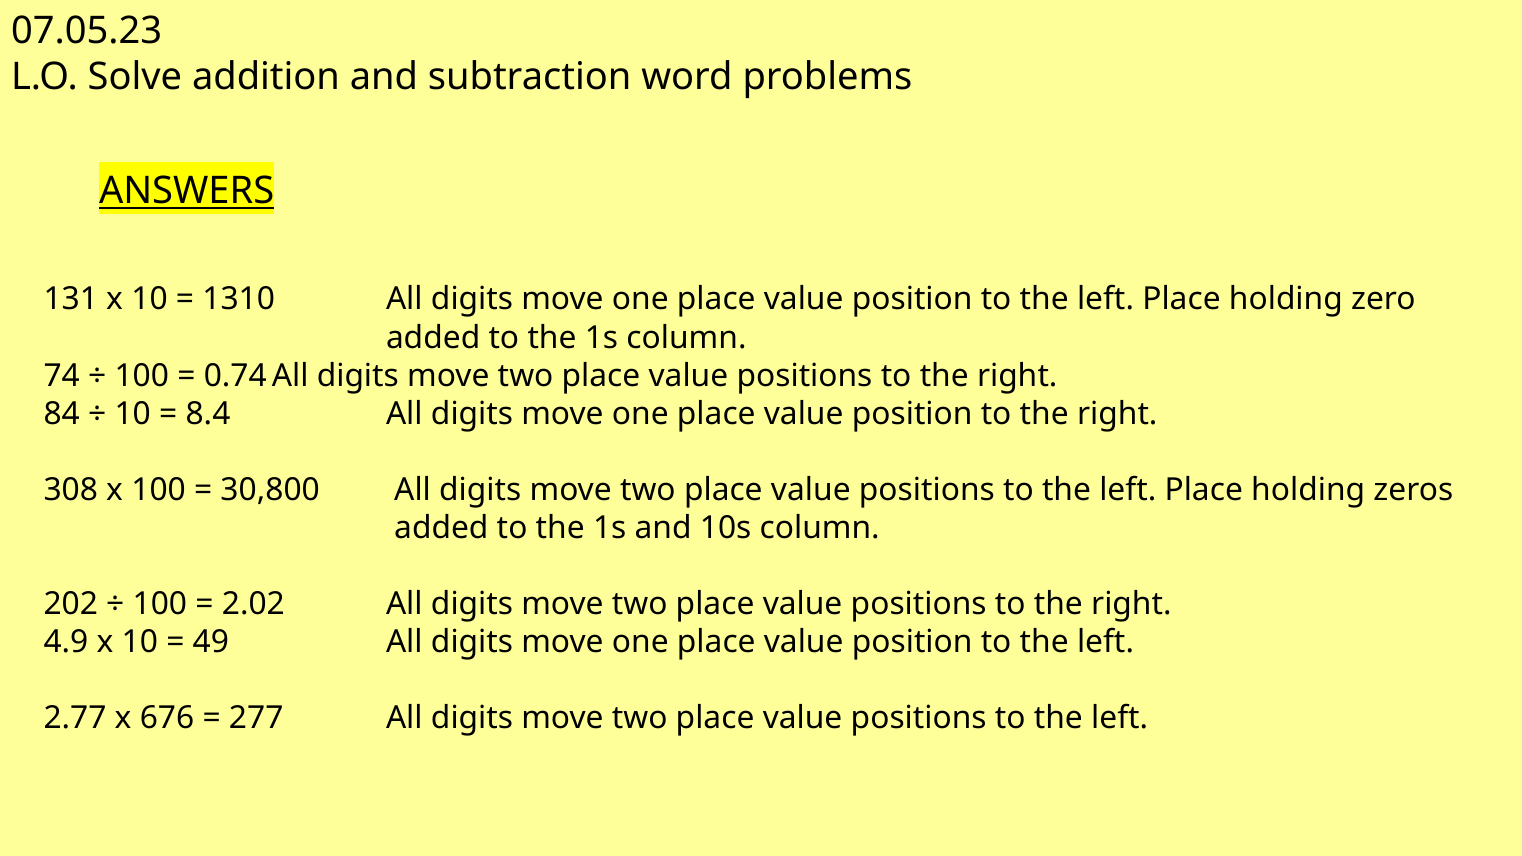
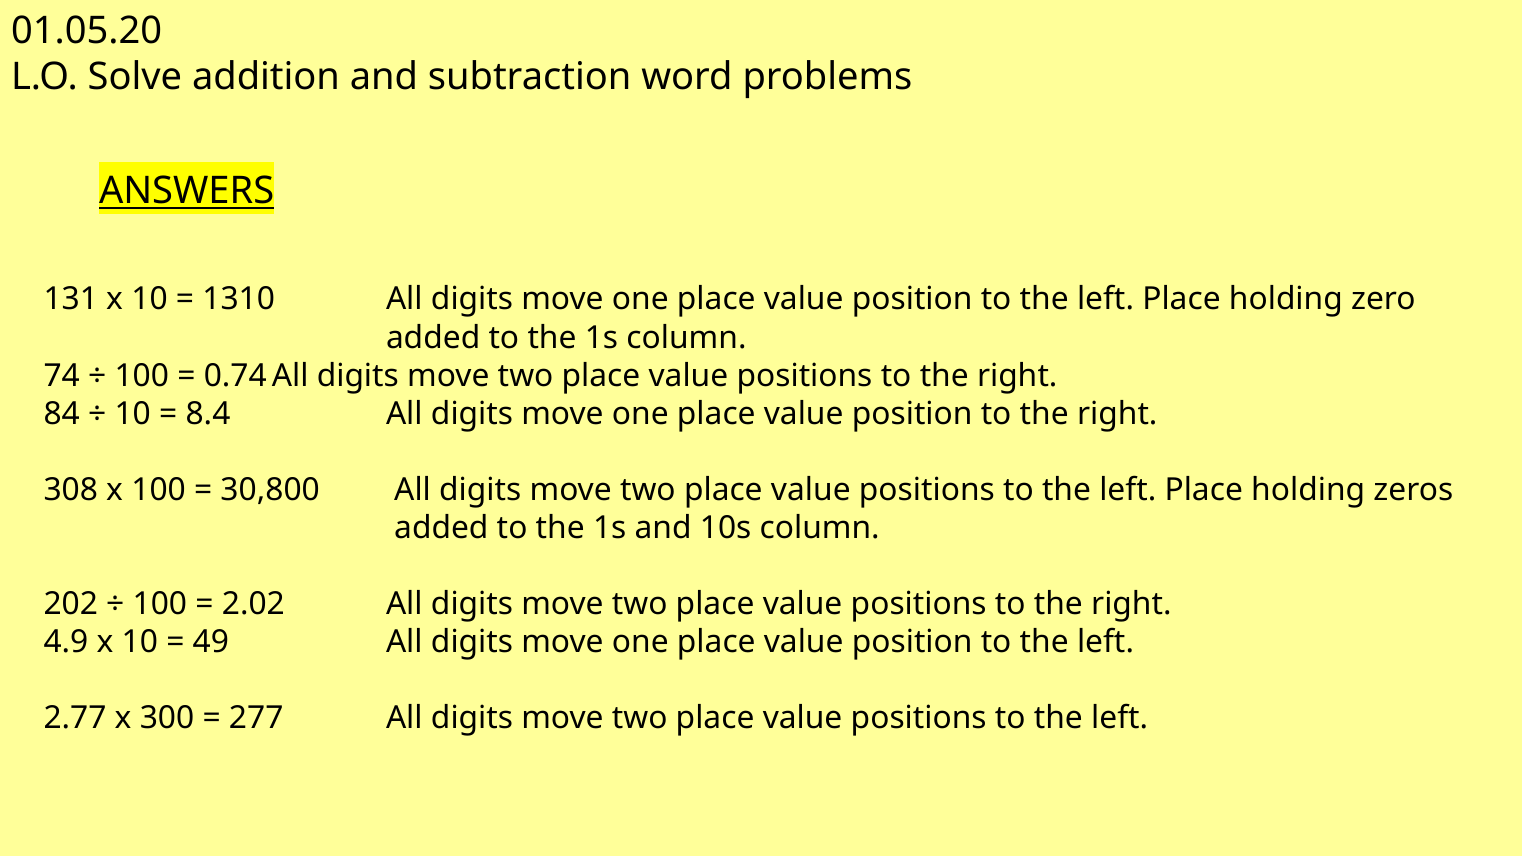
07.05.23: 07.05.23 -> 01.05.20 (87, 31)
676: 676 -> 300 (167, 718)
